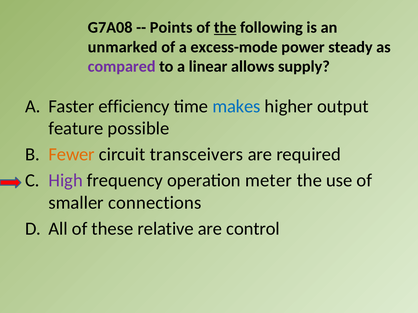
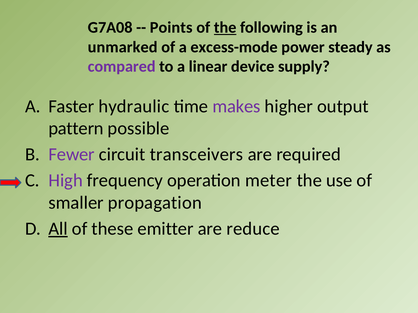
allows: allows -> device (253, 67)
efficiency: efficiency -> hydraulic (134, 106)
makes colour: blue -> purple (236, 106)
feature: feature -> pattern (76, 129)
Fewer colour: orange -> purple (72, 155)
connections: connections -> propagation (155, 203)
All underline: none -> present (58, 229)
relative: relative -> emitter (166, 229)
control: control -> reduce (253, 229)
